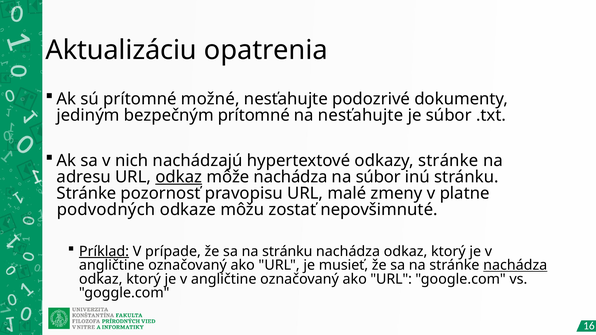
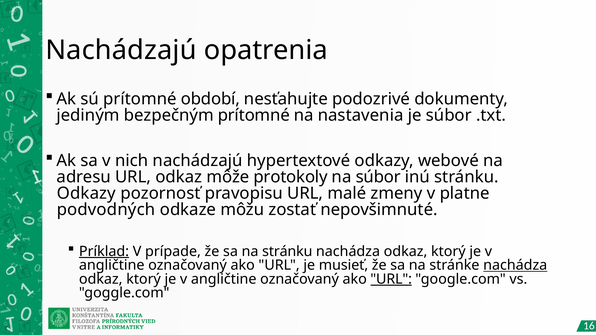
Aktualizáciu: Aktualizáciu -> Nachádzajú (121, 50)
možné: možné -> období (210, 99)
na nesťahujte: nesťahujte -> nastavenia (361, 115)
odkazy stránke: stránke -> webové (448, 161)
odkaz underline: present -> none (179, 177)
môže nachádza: nachádza -> protokoly (291, 177)
Stránke: Stránke -> Odkazy (86, 194)
URL underline: none -> present (391, 279)
